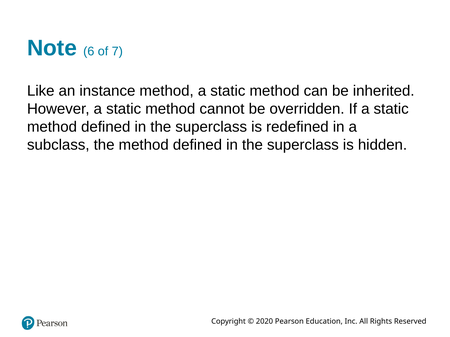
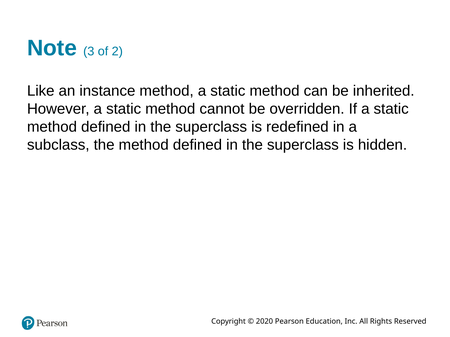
6: 6 -> 3 (89, 51)
7: 7 -> 2 (117, 51)
